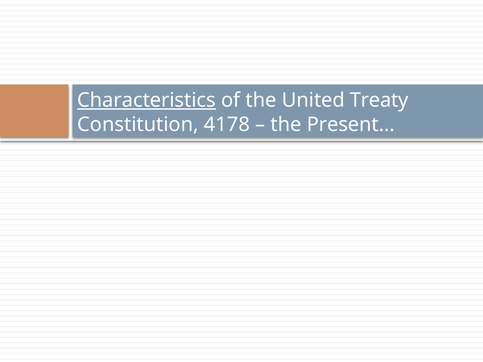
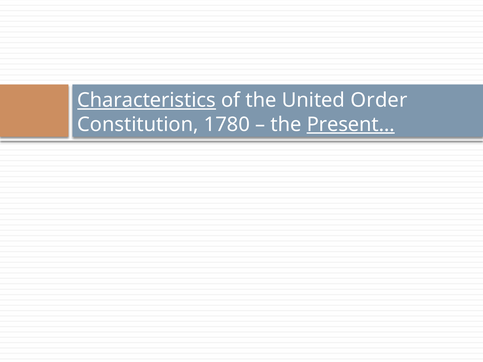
Treaty: Treaty -> Order (379, 100)
4178: 4178 -> 1780 (227, 125)
Present… underline: none -> present (351, 125)
